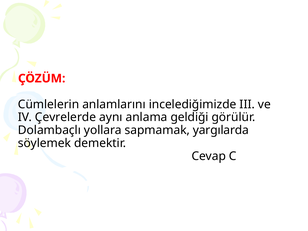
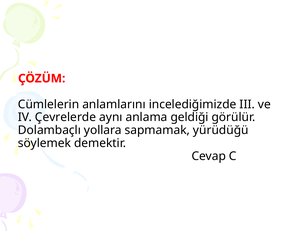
yargılarda: yargılarda -> yürüdüğü (221, 130)
